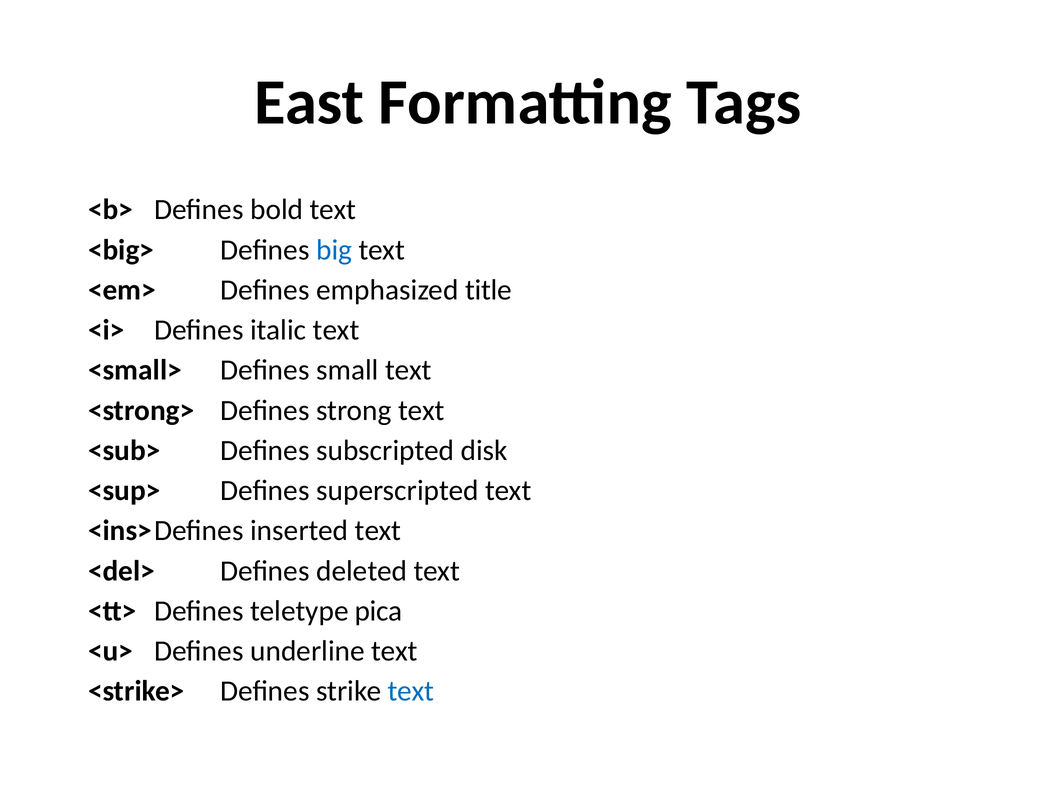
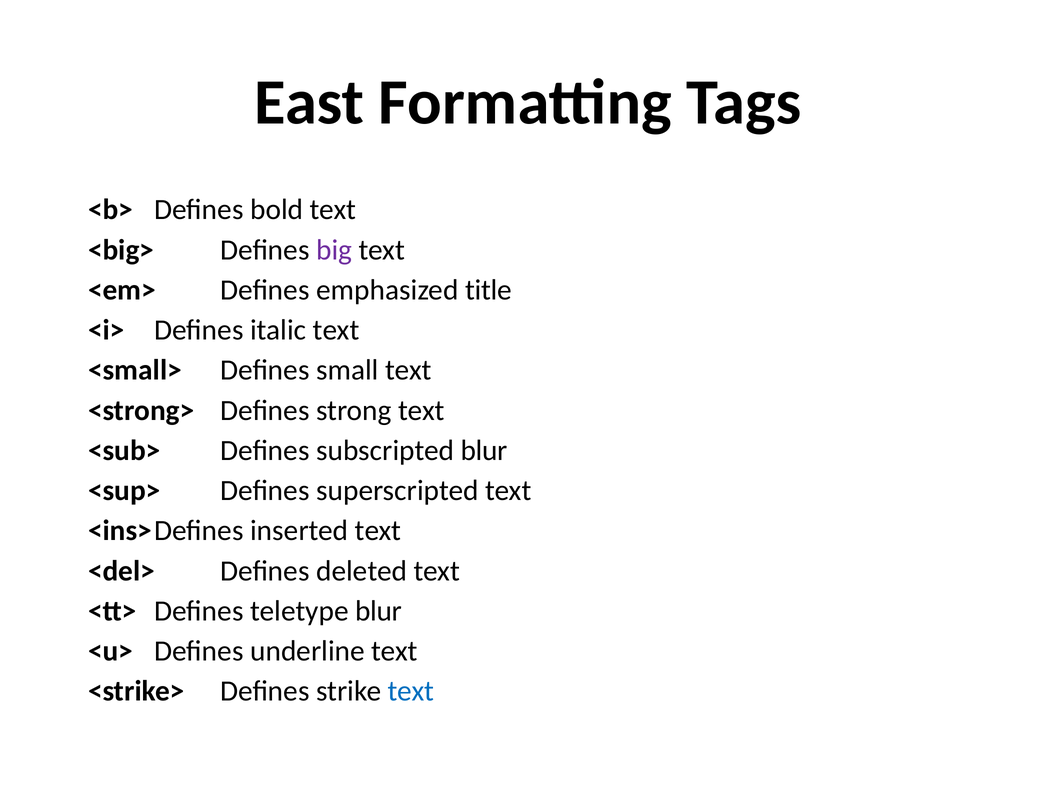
big colour: blue -> purple (334, 250)
subscripted disk: disk -> blur (484, 450)
teletype pica: pica -> blur (379, 611)
